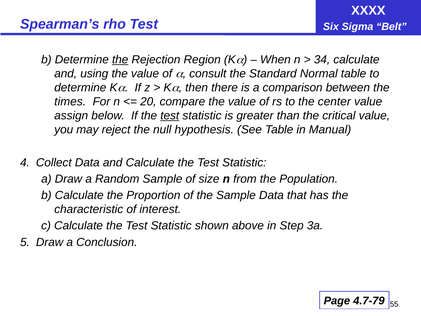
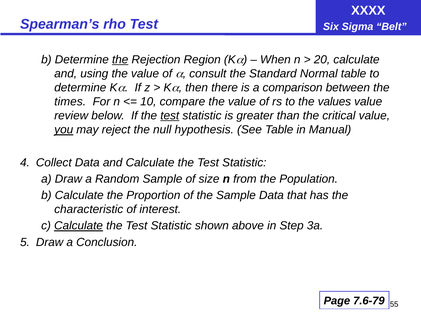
34: 34 -> 20 (322, 60)
20: 20 -> 10 (148, 102)
center: center -> values (334, 102)
assign: assign -> review (71, 116)
you underline: none -> present (64, 130)
Calculate underline: none -> present (79, 226)
4.7-79: 4.7-79 -> 7.6-79 (369, 301)
